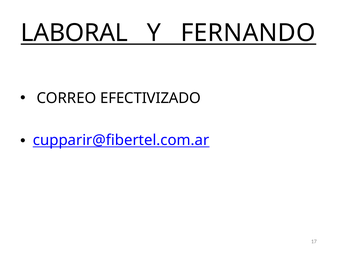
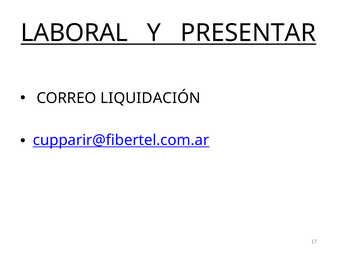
FERNANDO: FERNANDO -> PRESENTAR (248, 33)
EFECTIVIZADO: EFECTIVIZADO -> LIQUIDACIÓN (150, 98)
